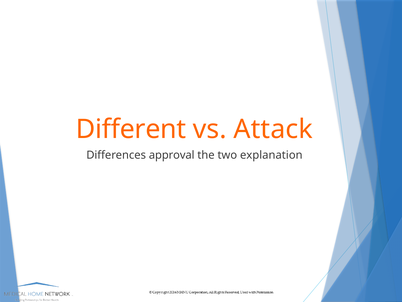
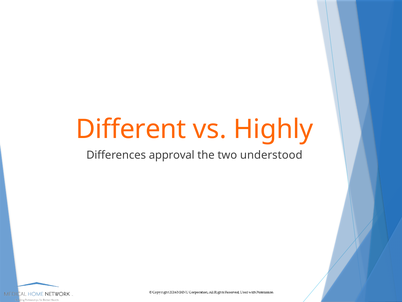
Attack: Attack -> Highly (273, 129)
explanation: explanation -> understood (271, 155)
